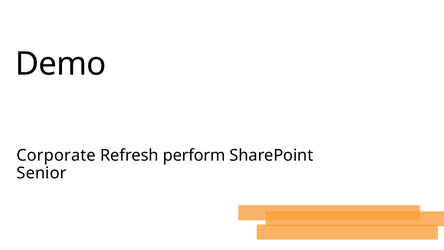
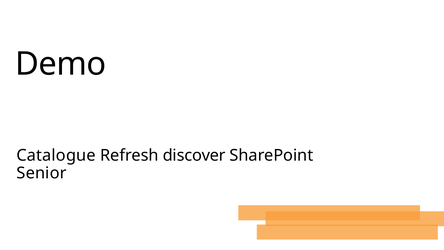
Corporate: Corporate -> Catalogue (56, 155)
perform: perform -> discover (194, 155)
